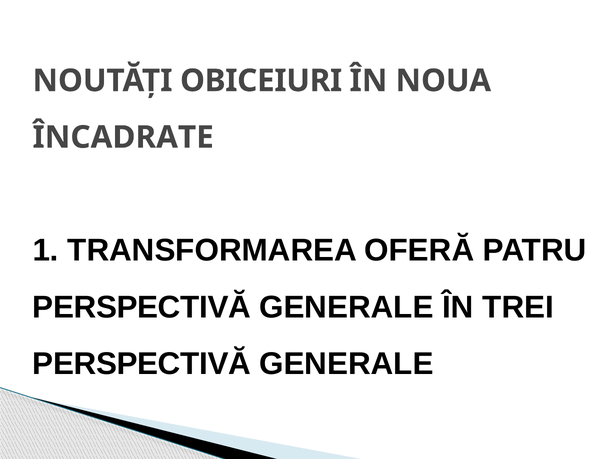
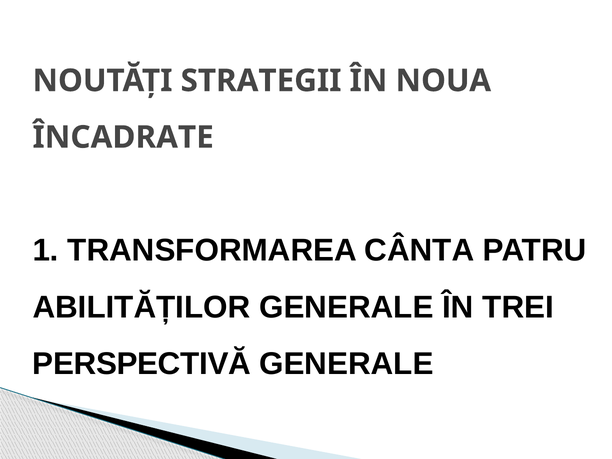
OBICEIURI: OBICEIURI -> STRATEGII (261, 81)
OFERĂ: OFERĂ -> CÂNTA (419, 251)
PERSPECTIVĂ: PERSPECTIVĂ -> ABILITĂȚILOR (141, 307)
